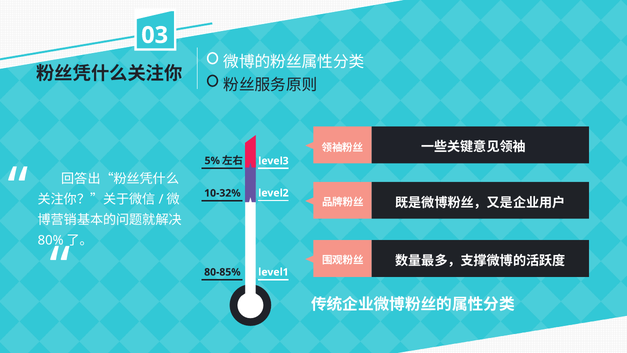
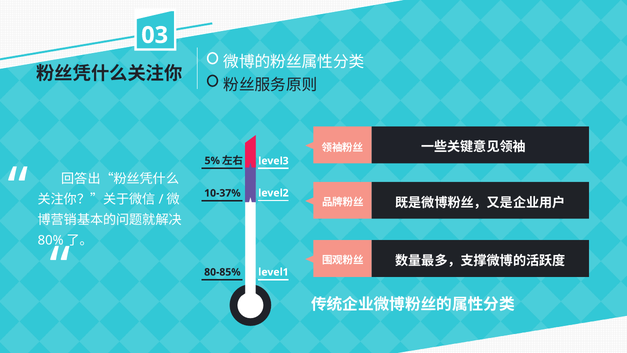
10-32%: 10-32% -> 10-37% (222, 193)
